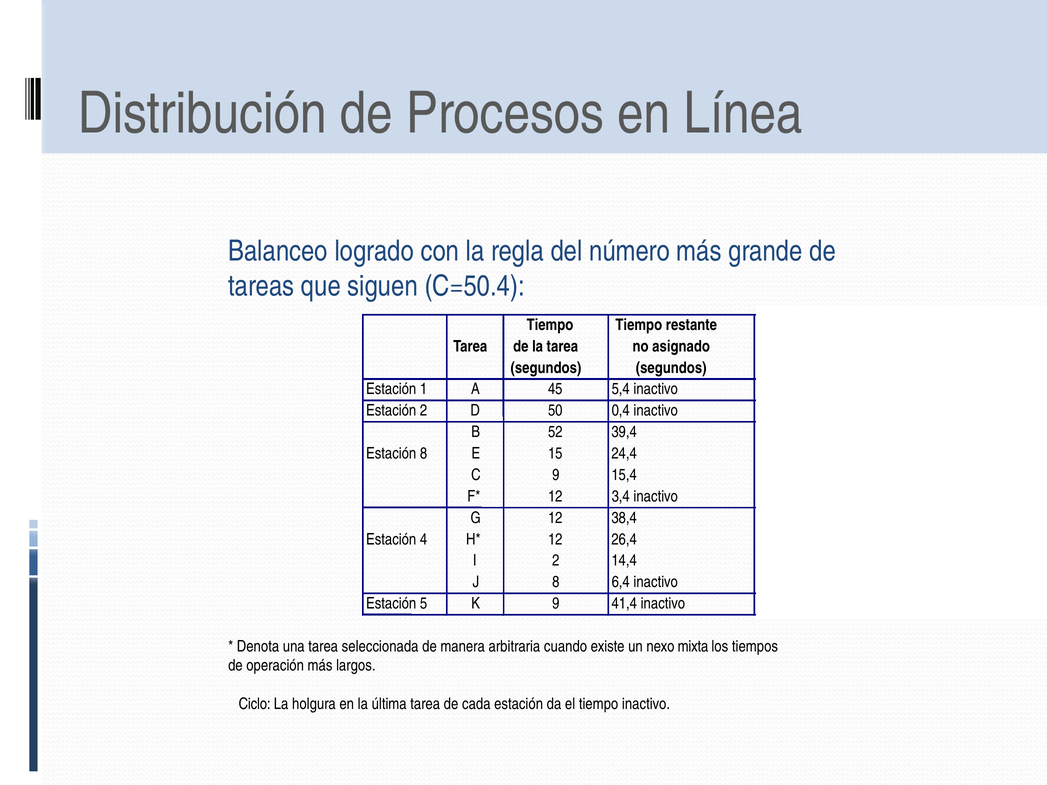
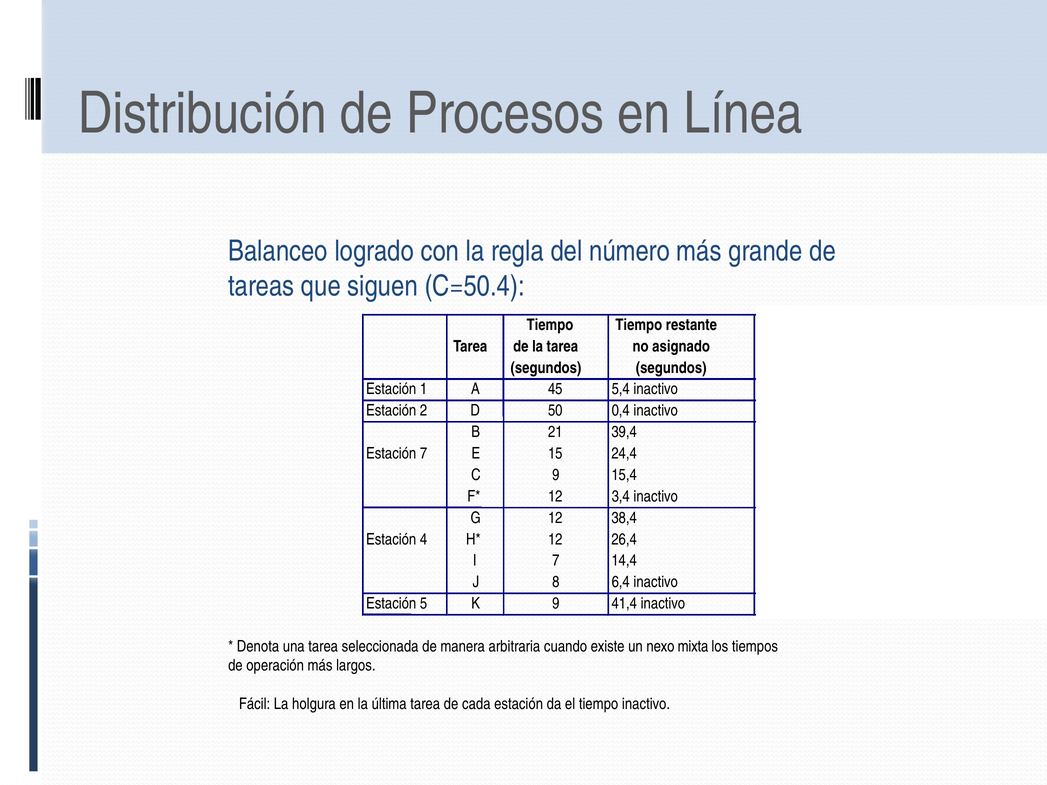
52: 52 -> 21 (555, 432)
Estación 8: 8 -> 7 (424, 454)
I 2: 2 -> 7 (556, 561)
Ciclo: Ciclo -> Fácil (255, 704)
